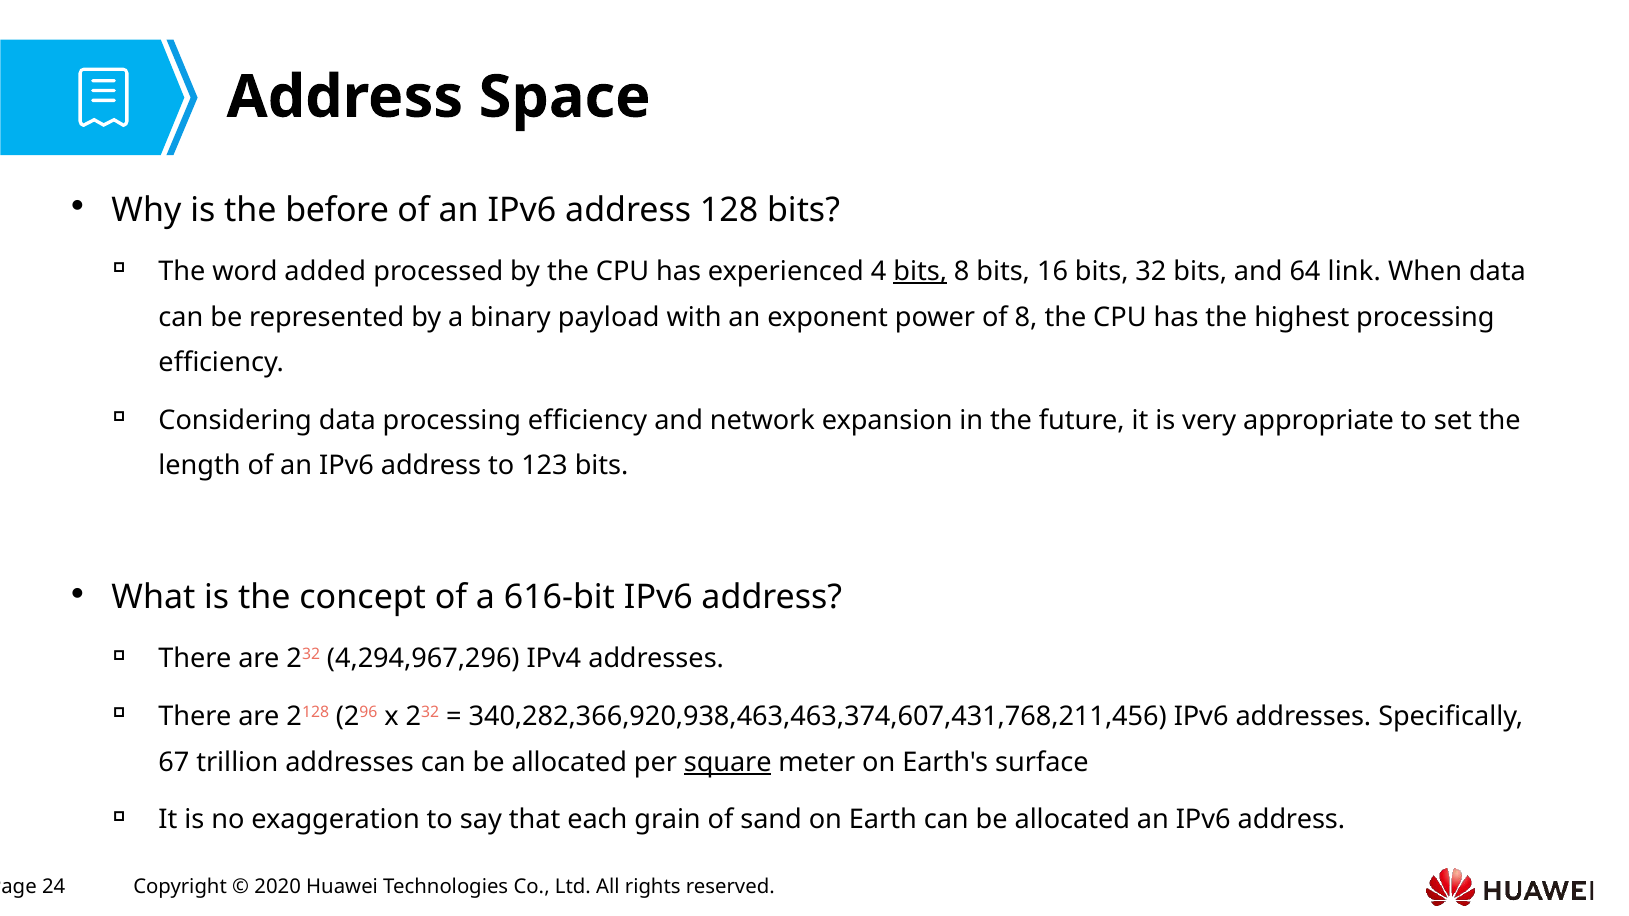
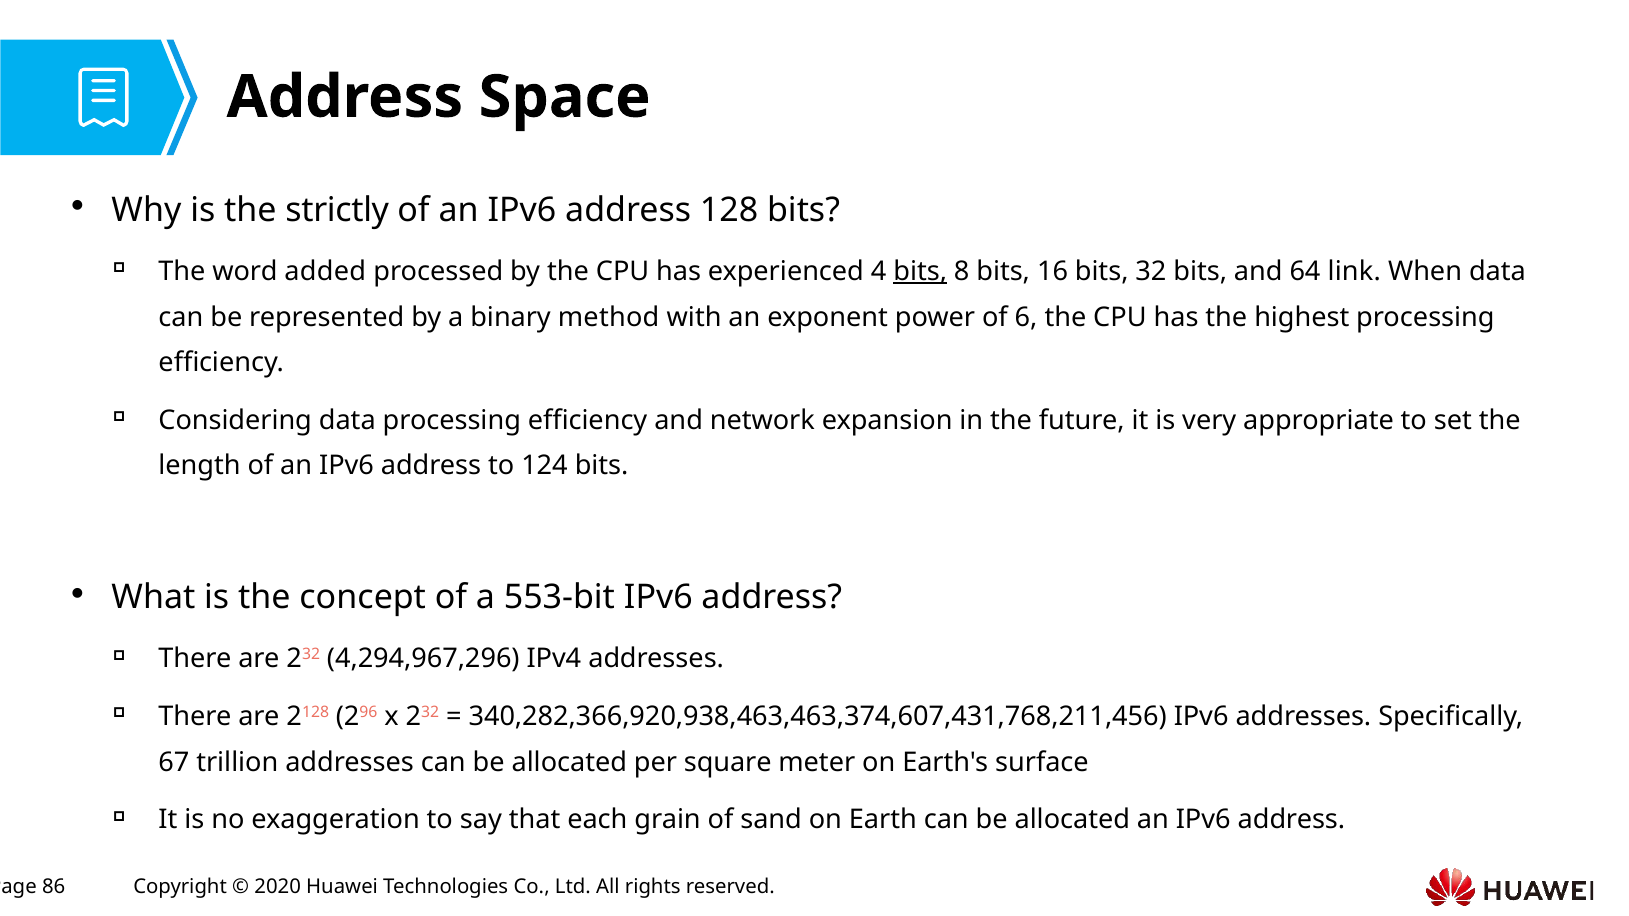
before: before -> strictly (337, 210)
payload: payload -> method (609, 317)
of 8: 8 -> 6 (1026, 317)
123: 123 -> 124 (545, 466)
616-bit: 616-bit -> 553-bit (559, 598)
square underline: present -> none (728, 762)
24: 24 -> 86 (54, 887)
